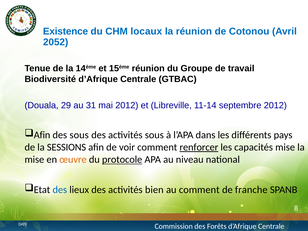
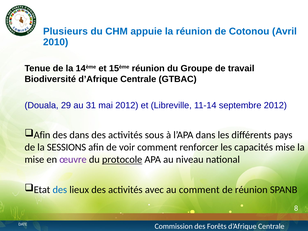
Existence: Existence -> Plusieurs (65, 31)
locaux: locaux -> appuie (146, 31)
2052: 2052 -> 2010 (56, 42)
des sous: sous -> dans (79, 135)
renforcer underline: present -> none (199, 147)
œuvre colour: orange -> purple (73, 160)
bien: bien -> avec (154, 190)
de franche: franche -> réunion (251, 190)
